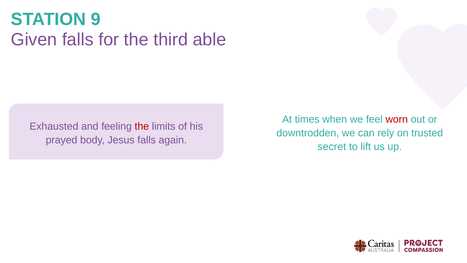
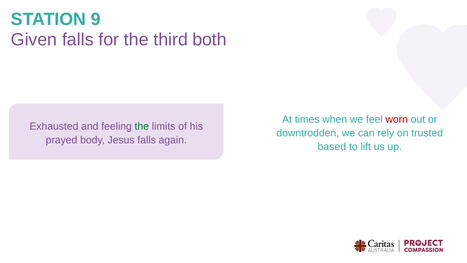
able: able -> both (210, 40)
the colour: red -> green (142, 126)
secret: secret -> based (332, 147)
